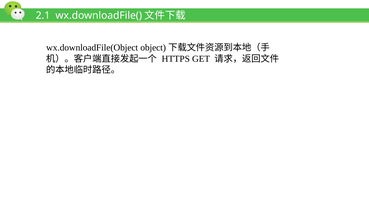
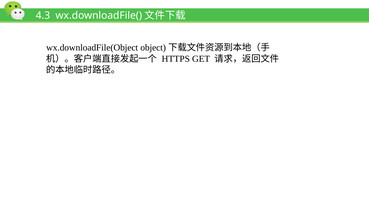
2.1: 2.1 -> 4.3 (43, 16)
